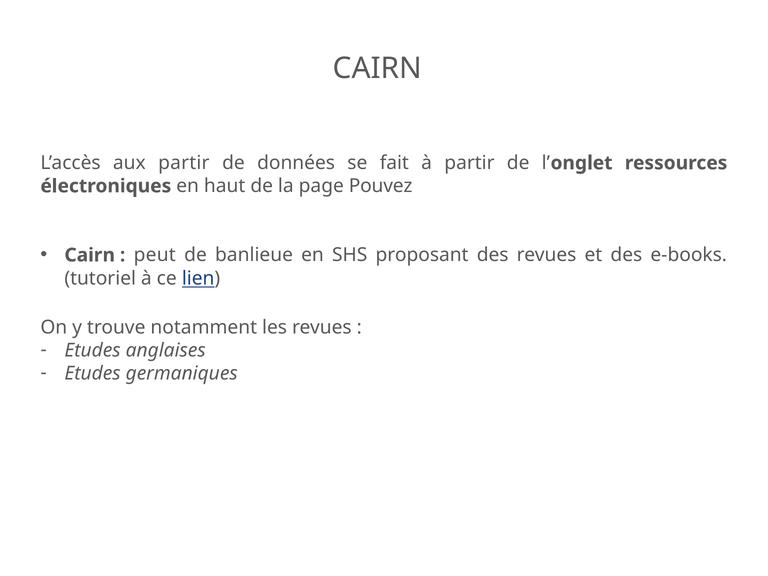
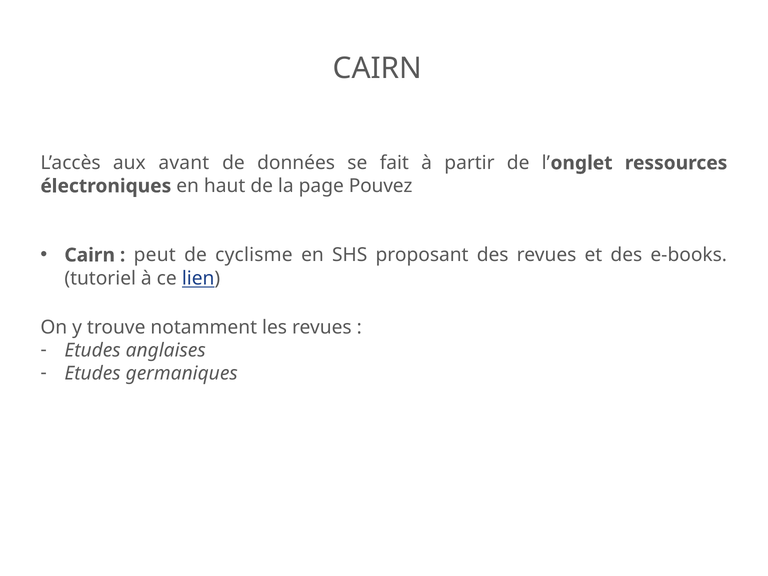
aux partir: partir -> avant (184, 163)
banlieue: banlieue -> cyclisme (254, 255)
